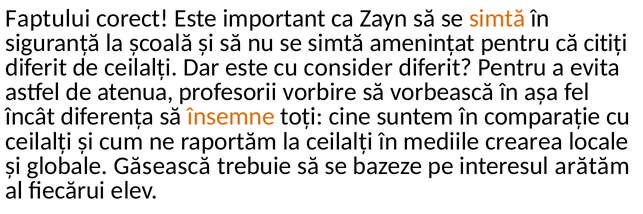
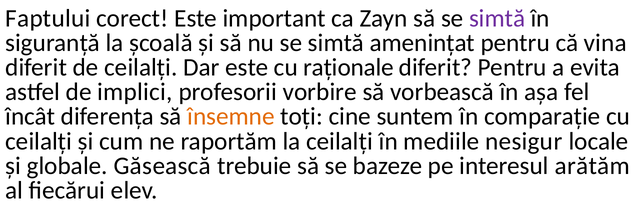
simtă colour: orange -> purple (497, 18)
citiți: citiți -> vina (605, 43)
consider: consider -> raționale (349, 68)
atenua: atenua -> implici (135, 92)
crearea: crearea -> nesigur (524, 141)
